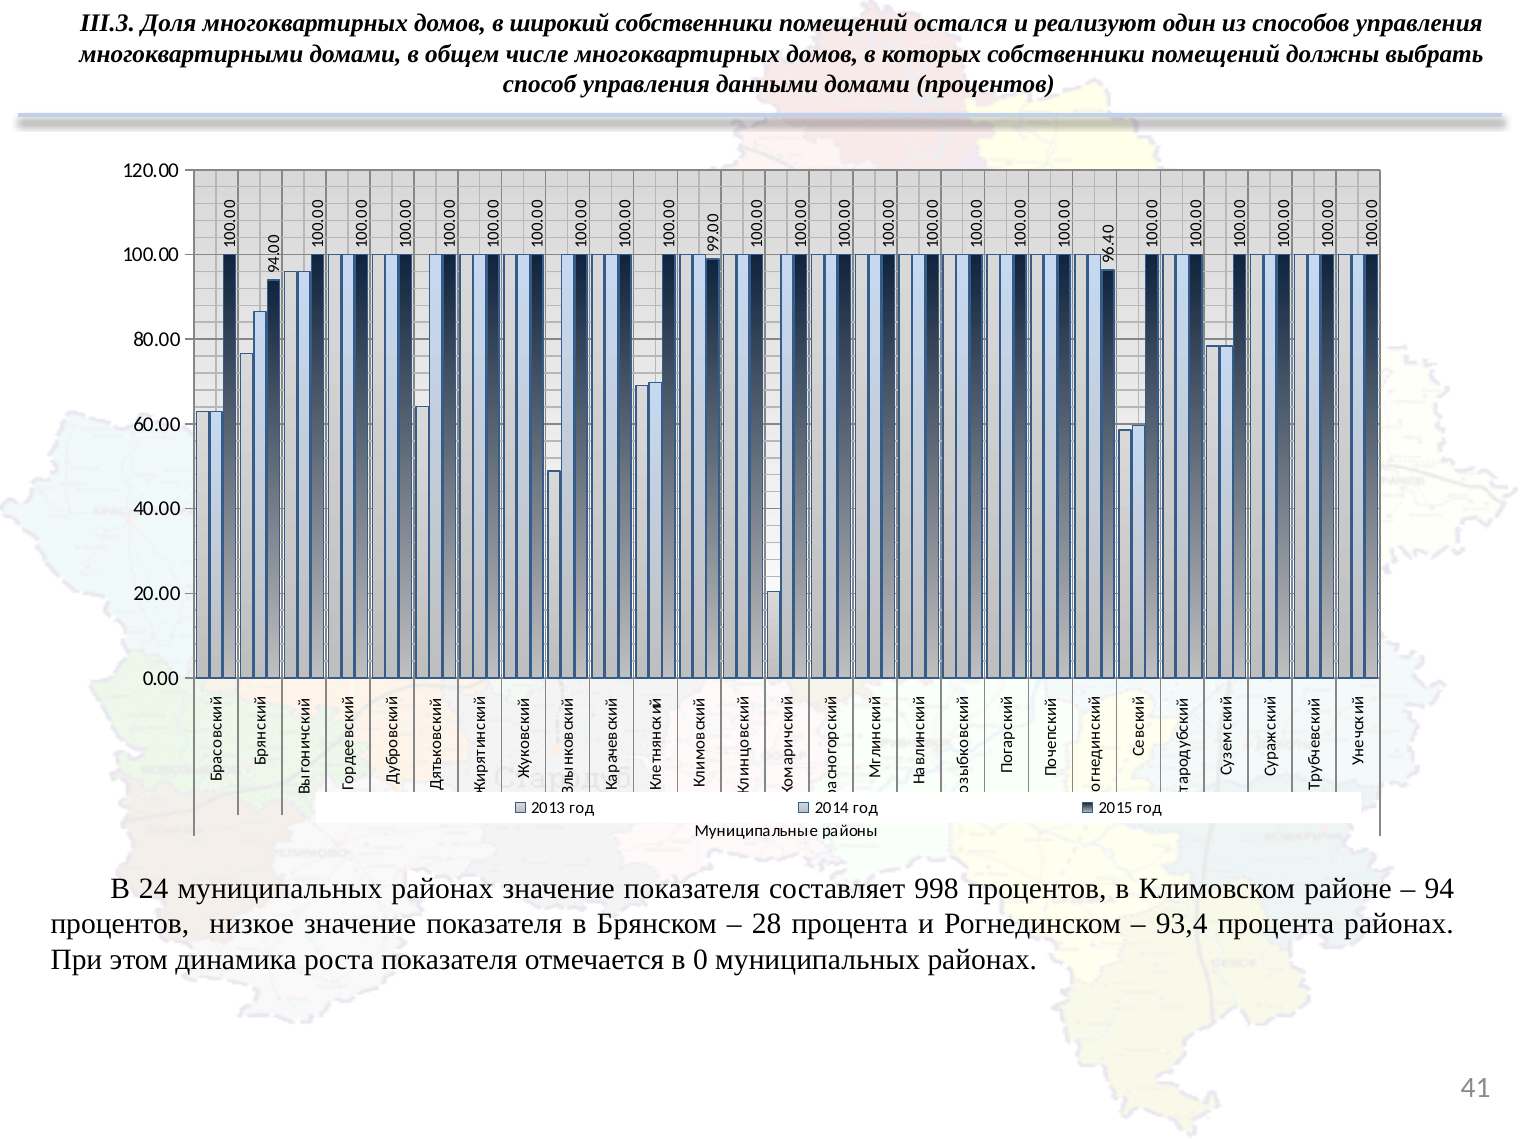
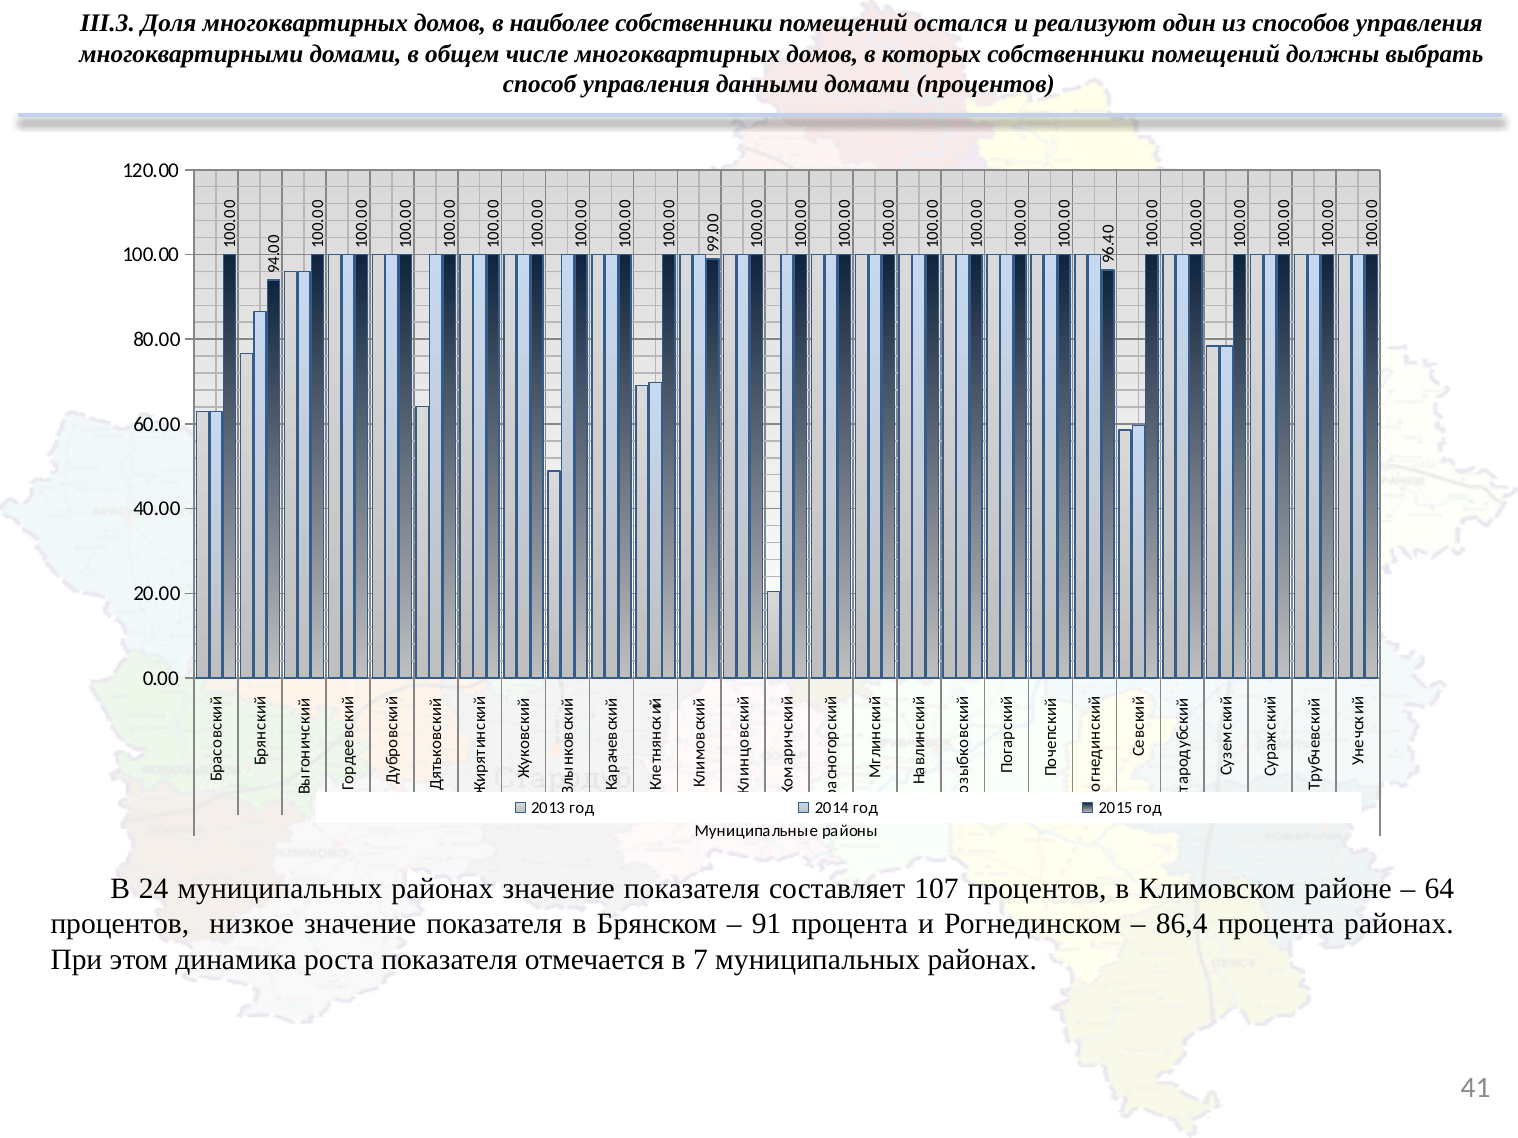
широкий: широкий -> наиболее (559, 23)
998: 998 -> 107 (936, 889)
94: 94 -> 64 (1439, 889)
28: 28 -> 91 (767, 925)
93,4: 93,4 -> 86,4 (1182, 925)
в 0: 0 -> 7 (701, 960)
